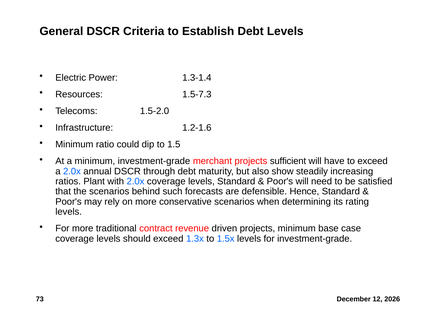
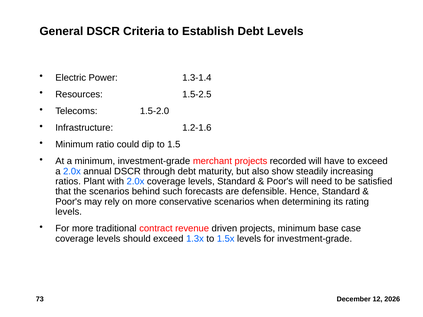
1.5-7.3: 1.5-7.3 -> 1.5-2.5 (197, 94)
sufficient: sufficient -> recorded (288, 161)
